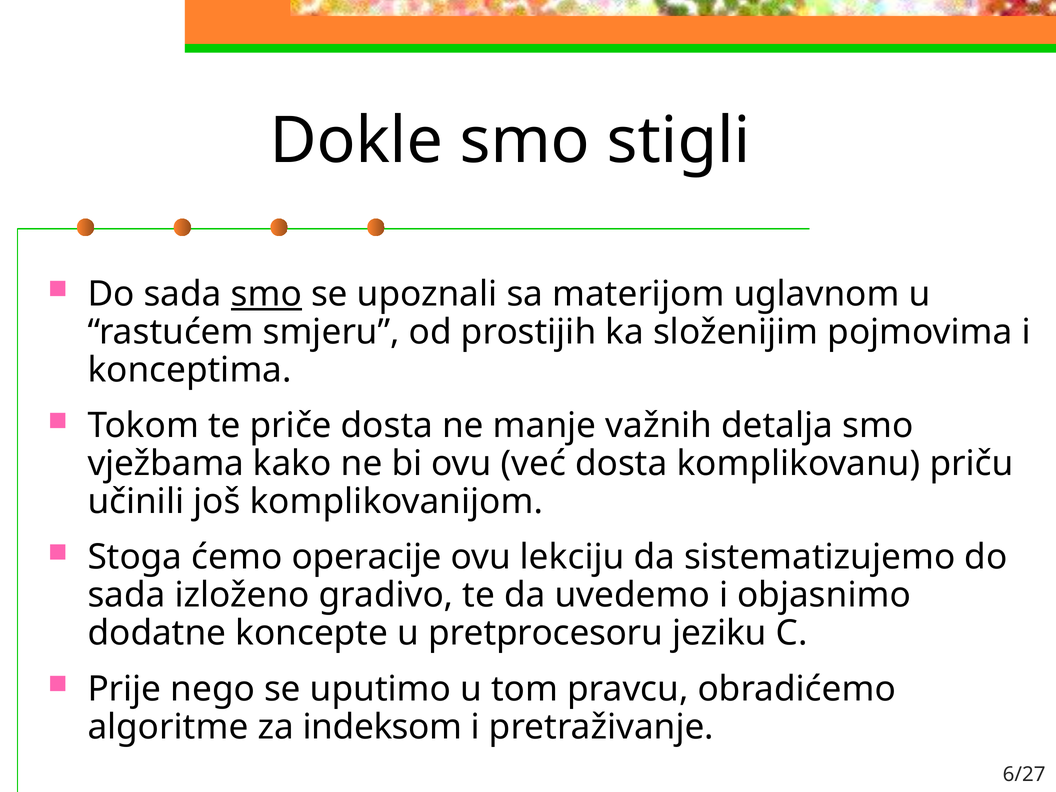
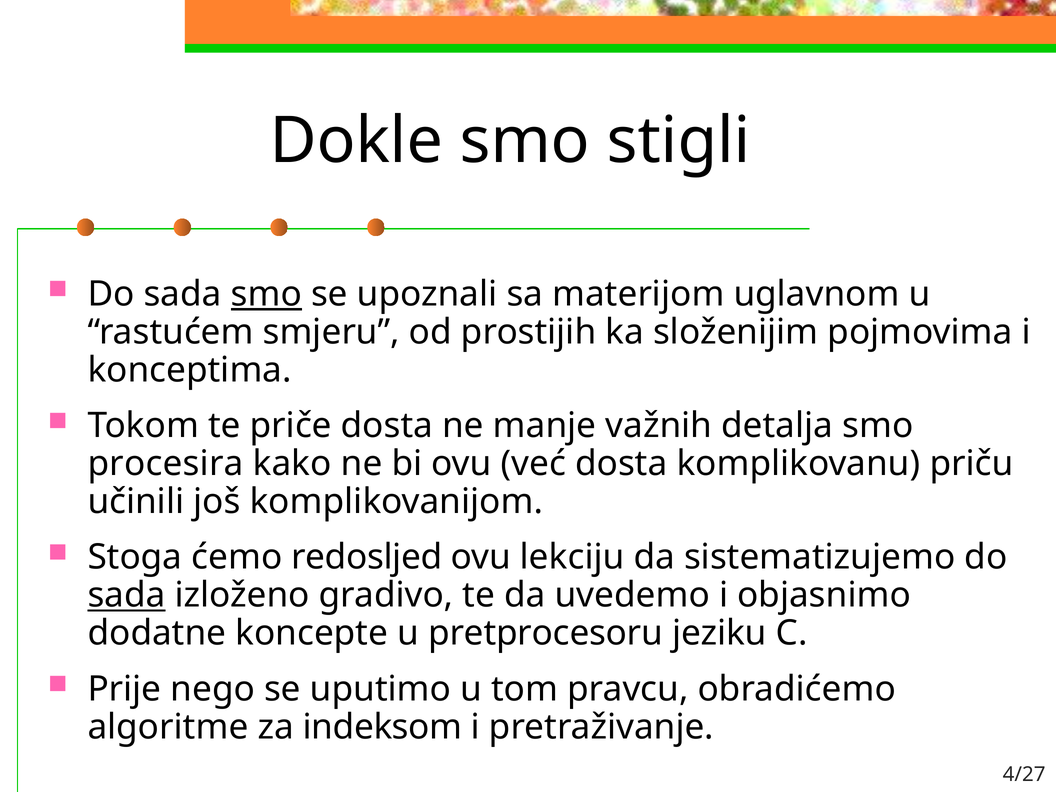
vježbama: vježbama -> procesira (166, 464)
operacije: operacije -> redosljed (367, 557)
sada underline: none -> present (127, 595)
6/27: 6/27 -> 4/27 (1024, 774)
